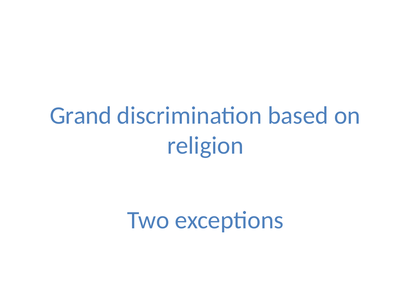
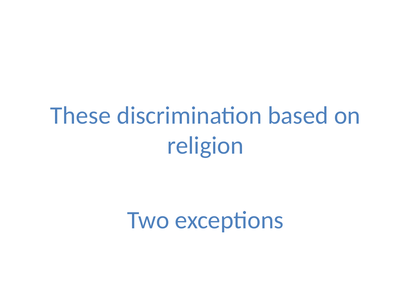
Grand: Grand -> These (81, 115)
